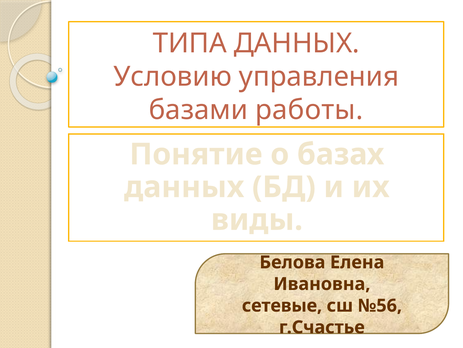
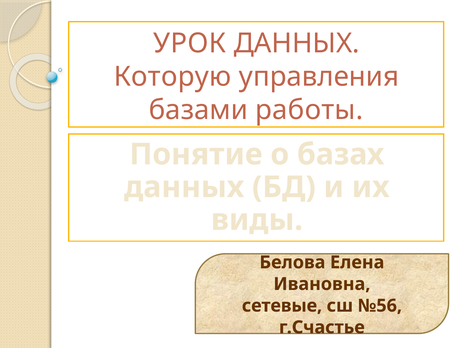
ТИПА: ТИПА -> УРОК (190, 43)
Условию: Условию -> Которую (173, 76)
